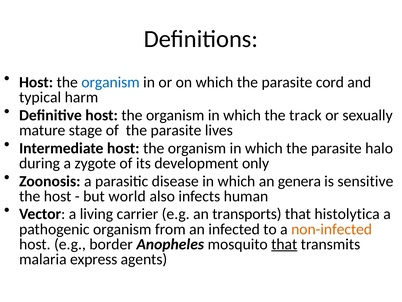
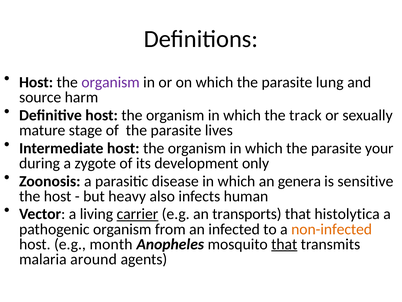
organism colour: blue -> purple (111, 82)
cord: cord -> lung (330, 82)
typical: typical -> source (40, 97)
halo: halo -> your (379, 148)
world: world -> heavy (127, 196)
carrier underline: none -> present (137, 214)
border: border -> month (111, 244)
express: express -> around (94, 259)
